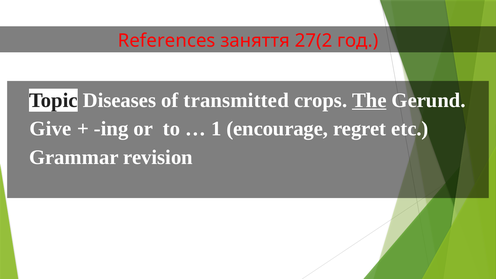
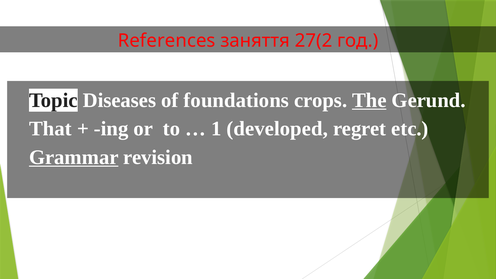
transmitted: transmitted -> foundations (236, 100)
Give: Give -> That (50, 129)
encourage: encourage -> developed (277, 129)
Grammar underline: none -> present (74, 157)
